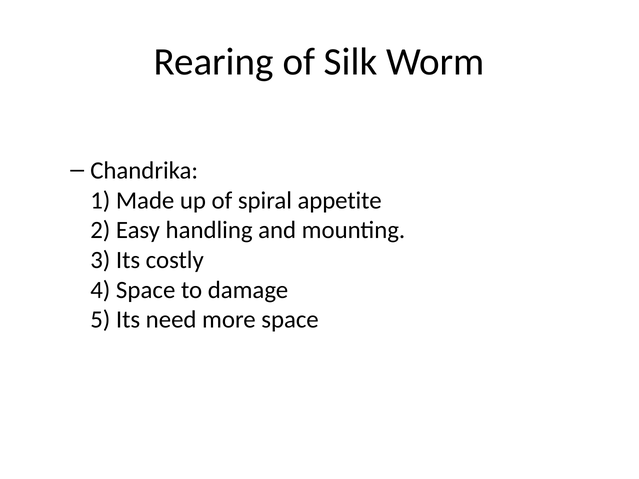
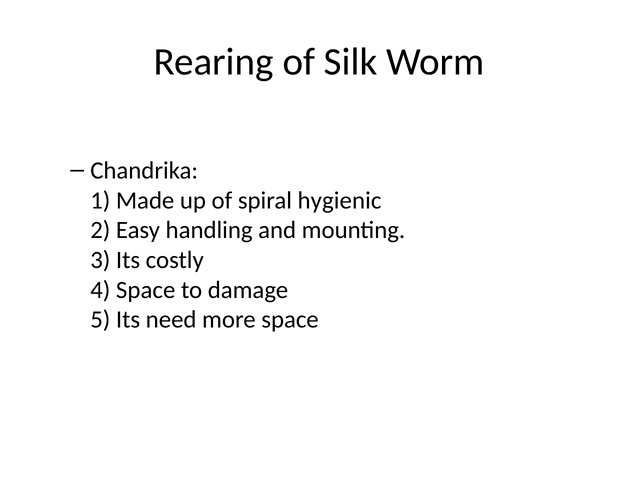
appetite: appetite -> hygienic (340, 201)
